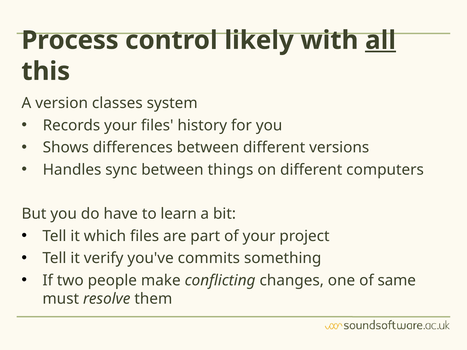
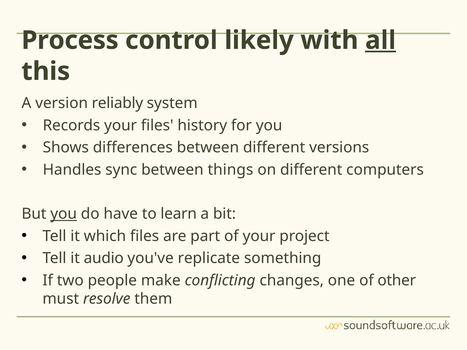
classes: classes -> reliably (117, 103)
you underline: none -> present (64, 214)
verify: verify -> audio (104, 258)
commits: commits -> replicate (209, 258)
same: same -> other (397, 281)
